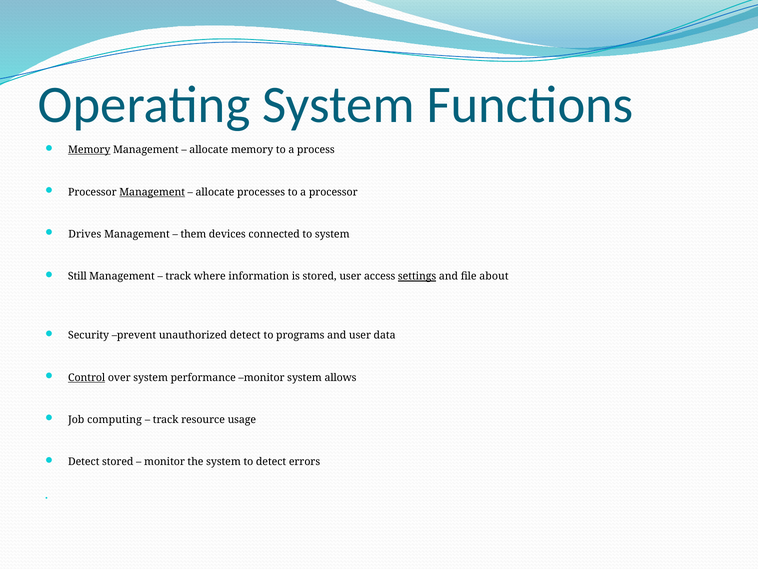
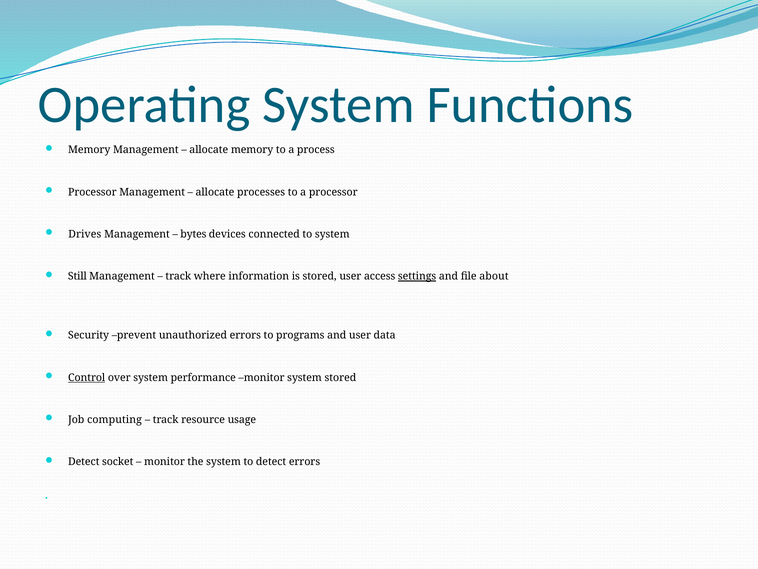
Memory underline: present -> none (89, 150)
Management underline: present -> none (152, 192)
them: them -> bytes (193, 234)
unauthorized detect: detect -> errors (245, 335)
system allows: allows -> stored (340, 377)
Detect stored: stored -> socket (118, 462)
